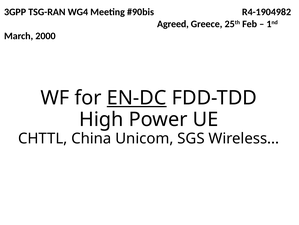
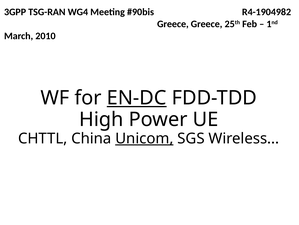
Agreed: Agreed -> Greece (173, 24)
2000: 2000 -> 2010 (45, 36)
Unicom underline: none -> present (144, 138)
